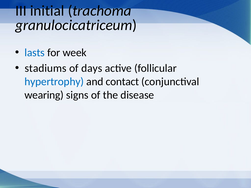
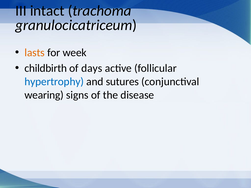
initial: initial -> intact (47, 11)
lasts colour: blue -> orange (35, 53)
stadiums: stadiums -> childbirth (46, 68)
contact: contact -> sutures (122, 82)
